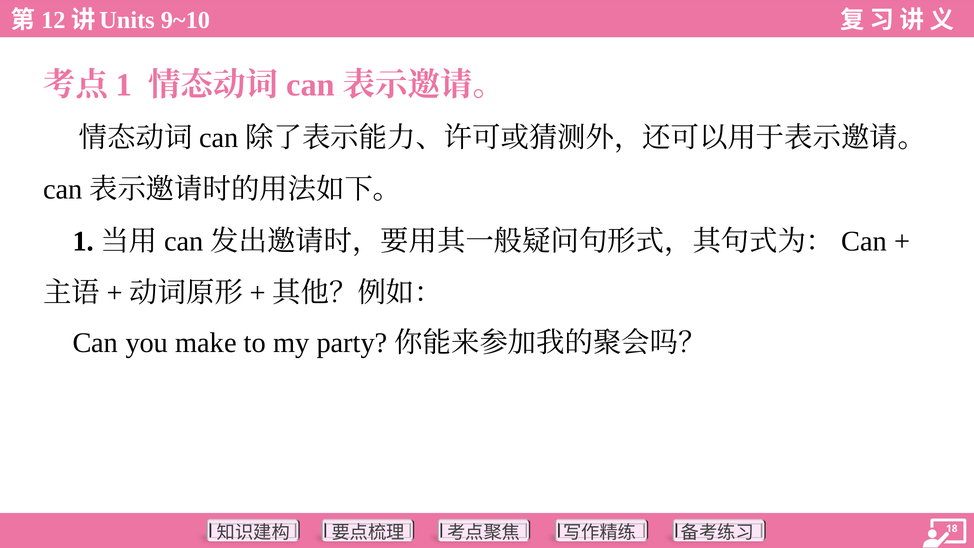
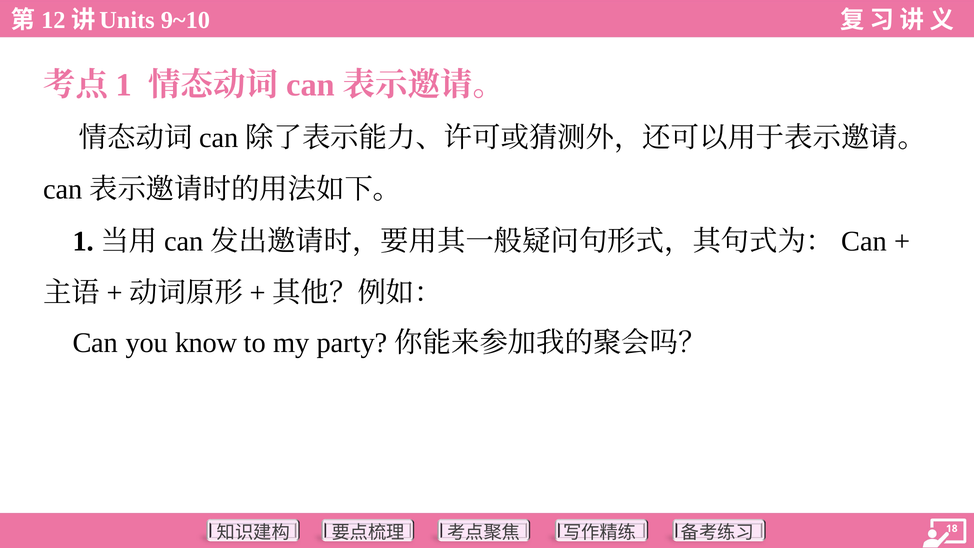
make: make -> know (206, 343)
